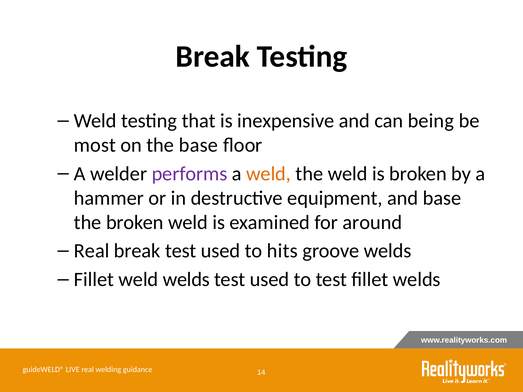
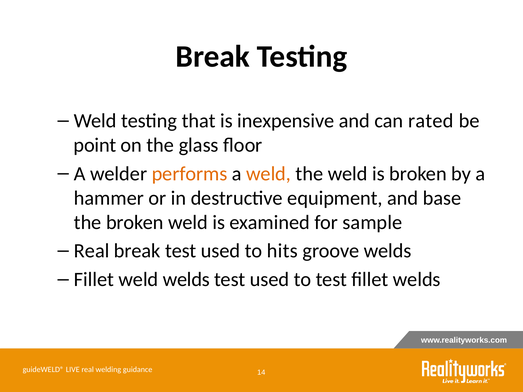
being: being -> rated (431, 121)
most: most -> point (95, 145)
the base: base -> glass (199, 145)
performs colour: purple -> orange (189, 174)
around: around -> sample (372, 223)
